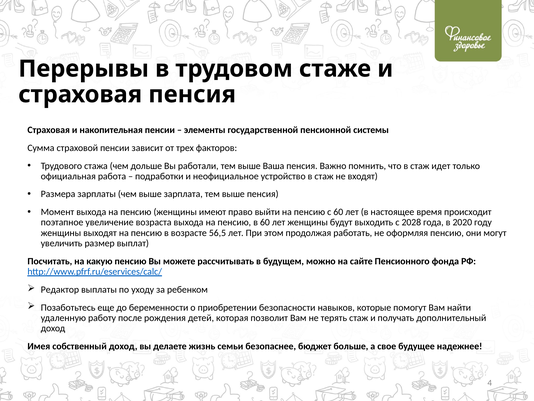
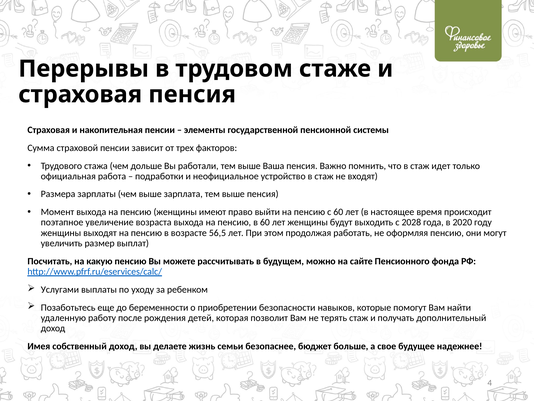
Редактор: Редактор -> Услугами (60, 289)
